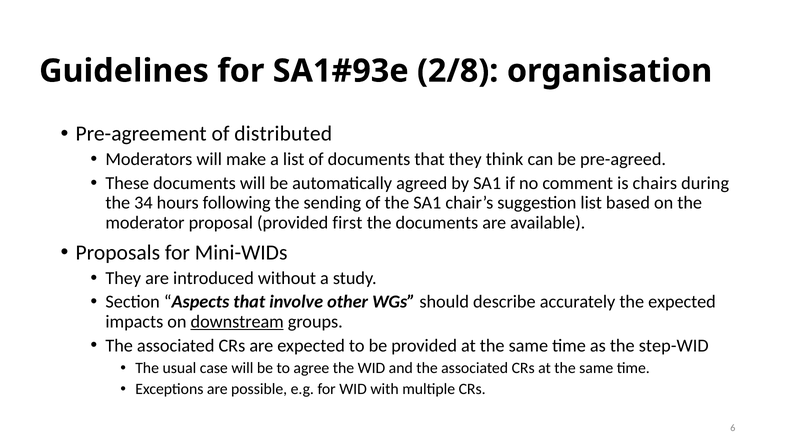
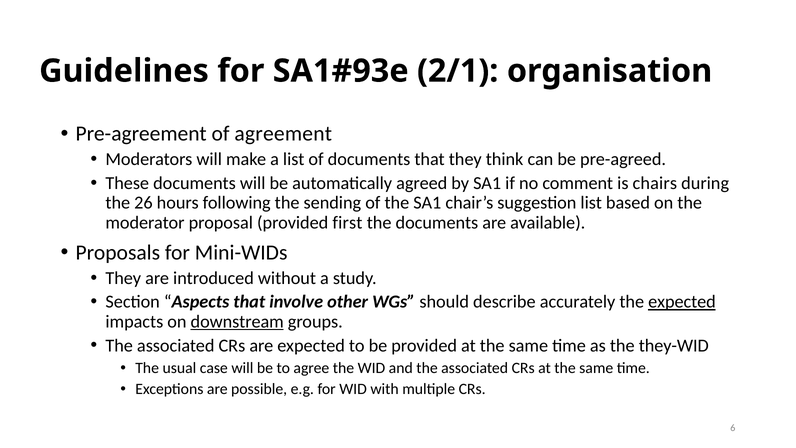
2/8: 2/8 -> 2/1 (458, 71)
distributed: distributed -> agreement (283, 134)
34: 34 -> 26 (143, 203)
expected underline: none -> present (682, 302)
step-WID: step-WID -> they-WID (674, 345)
